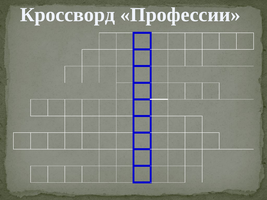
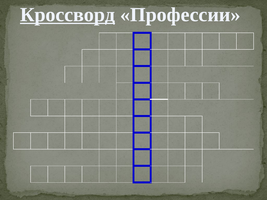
Кроссворд underline: none -> present (68, 15)
